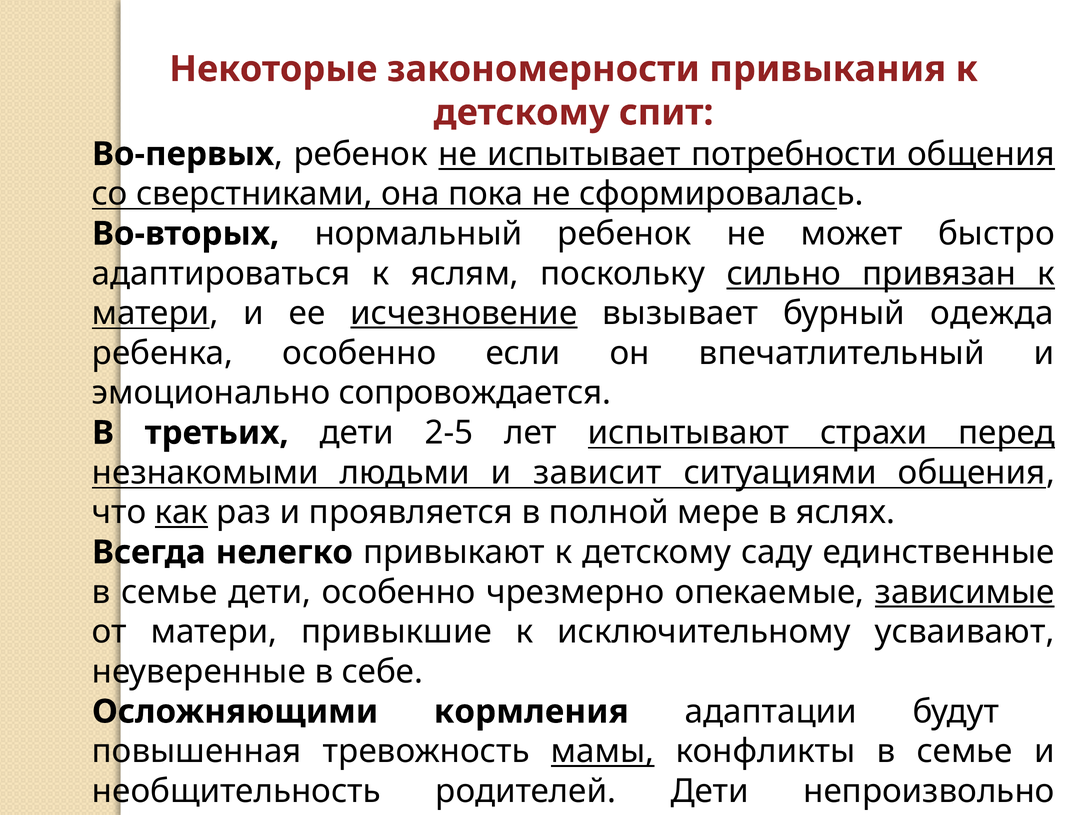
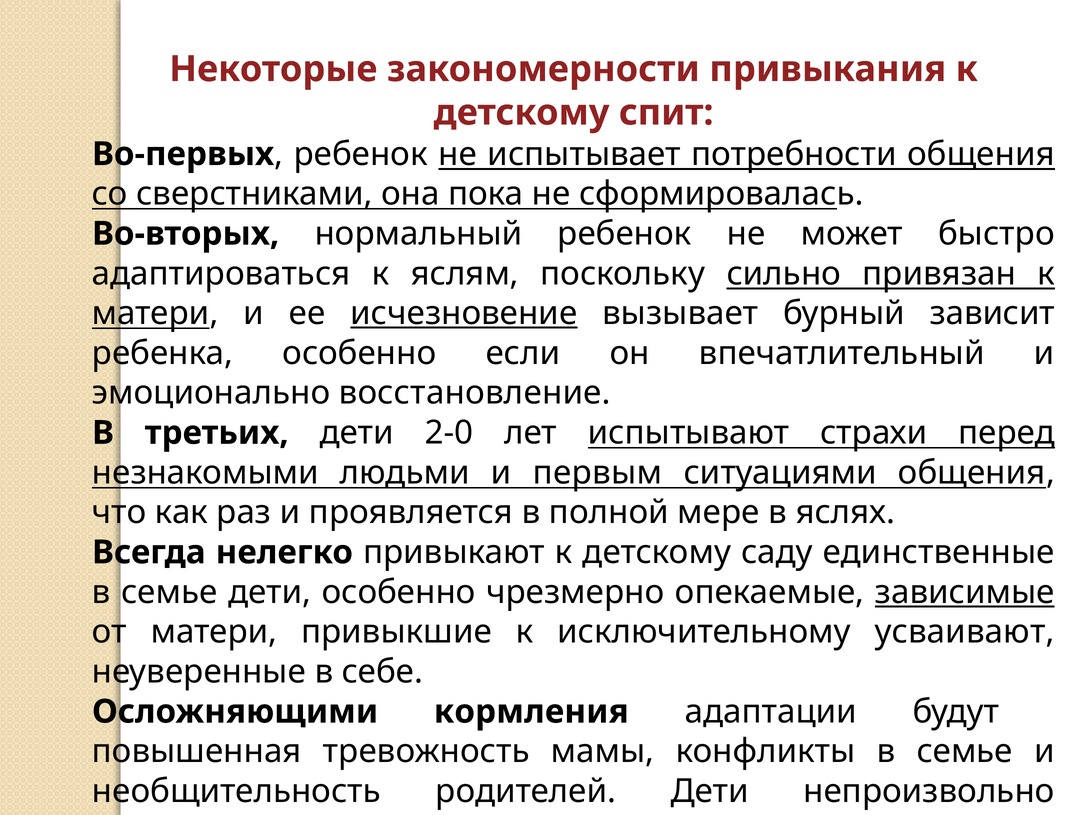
одежда: одежда -> зависит (992, 313)
сопровождается: сопровождается -> восстановление (475, 393)
2-5: 2-5 -> 2-0 (449, 433)
зависит: зависит -> первым (597, 473)
как underline: present -> none (181, 513)
мамы underline: present -> none (603, 752)
